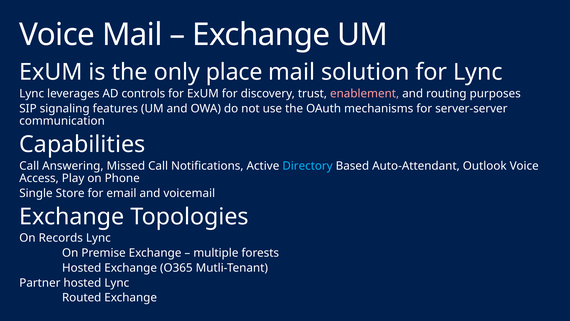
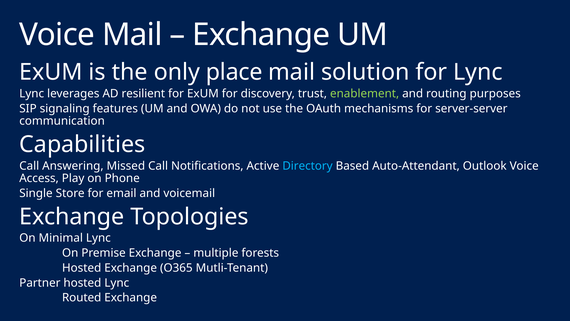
controls: controls -> resilient (143, 93)
enablement colour: pink -> light green (365, 93)
Records: Records -> Minimal (61, 238)
